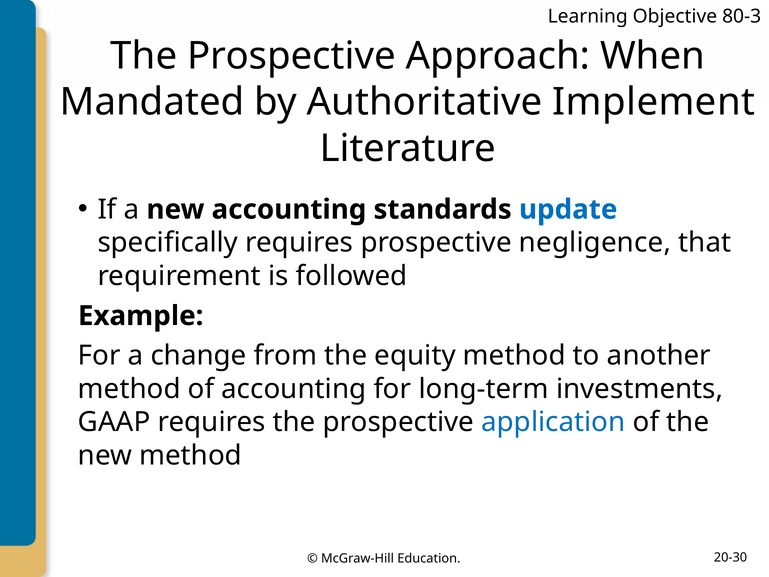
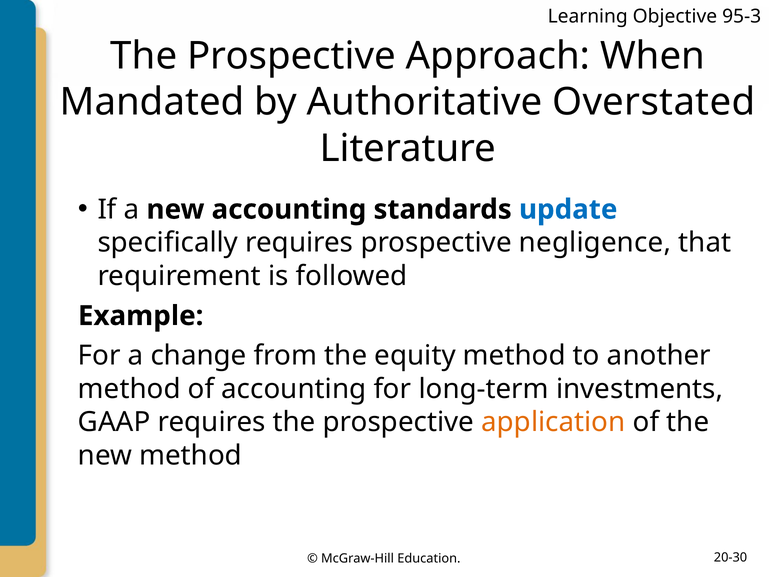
80-3: 80-3 -> 95-3 (742, 16)
Implement: Implement -> Overstated (654, 102)
application colour: blue -> orange (553, 422)
